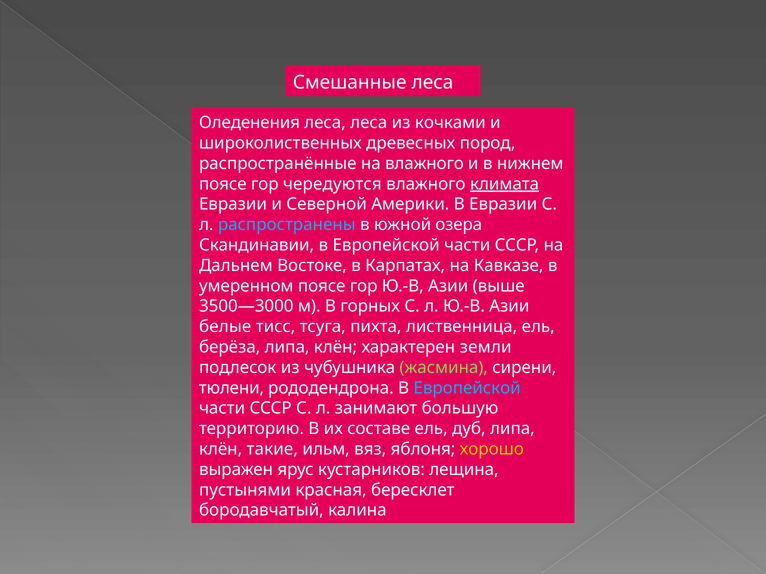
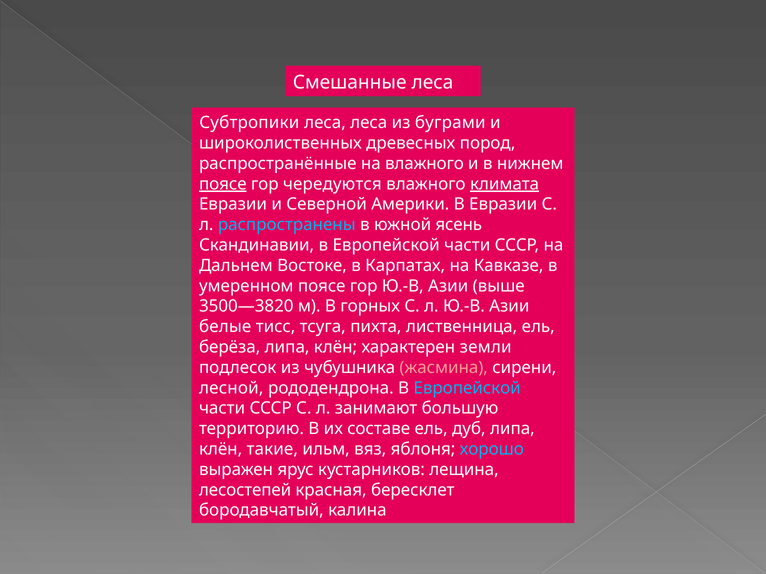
Оледенения: Оледенения -> Субтропики (249, 123)
кочками: кочками -> буграми (450, 123)
поясе underline: none -> present (223, 184)
озера: озера -> ясень (459, 225)
3500—3000: 3500—3000 -> 3500—3820 (246, 307)
жасмина colour: light green -> pink (444, 368)
тюлени: тюлени -> лесной (231, 388)
хорошо colour: yellow -> light blue (492, 450)
пустынями: пустынями -> лесостепей (245, 490)
